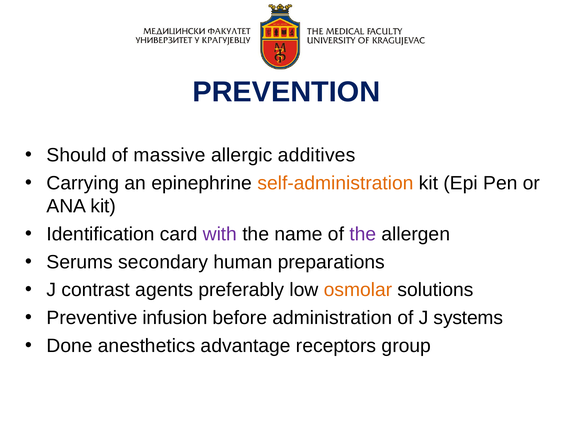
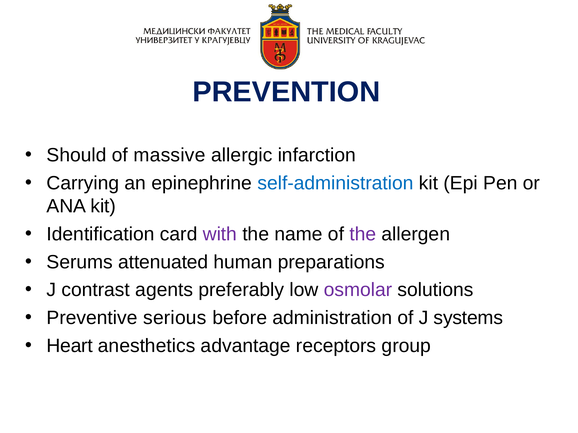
additives: additives -> infarction (317, 155)
self-administration colour: orange -> blue (336, 183)
secondary: secondary -> attenuated (163, 262)
osmolar colour: orange -> purple (358, 290)
infusion: infusion -> serious (175, 318)
Done: Done -> Heart (70, 346)
